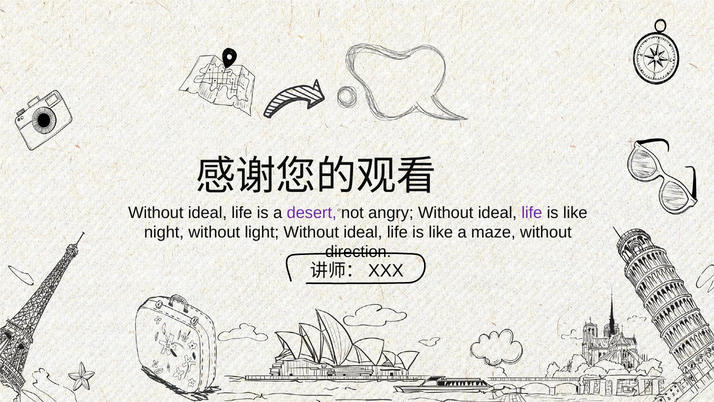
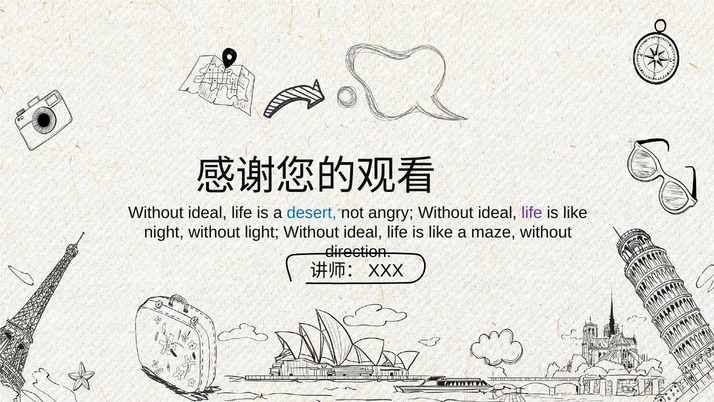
desert colour: purple -> blue (312, 212)
